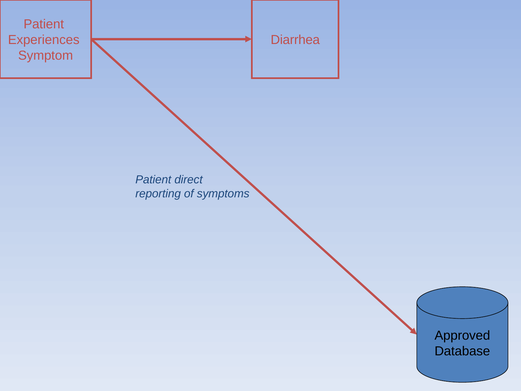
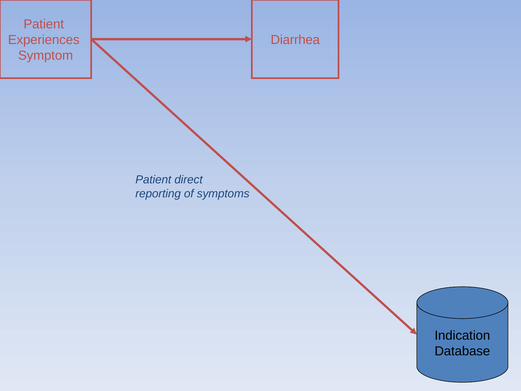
Approved: Approved -> Indication (462, 335)
